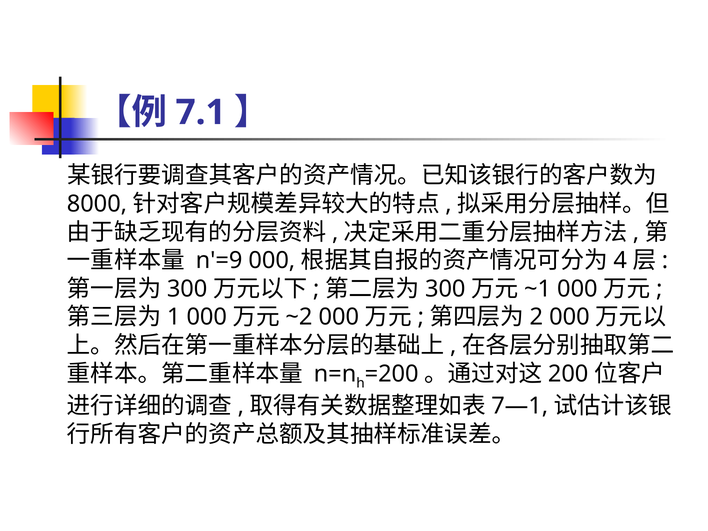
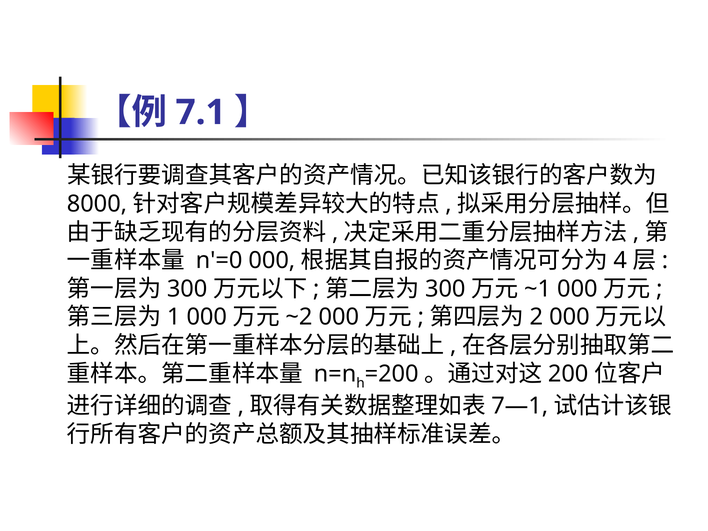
n'=9: n'=9 -> n'=0 (219, 261)
